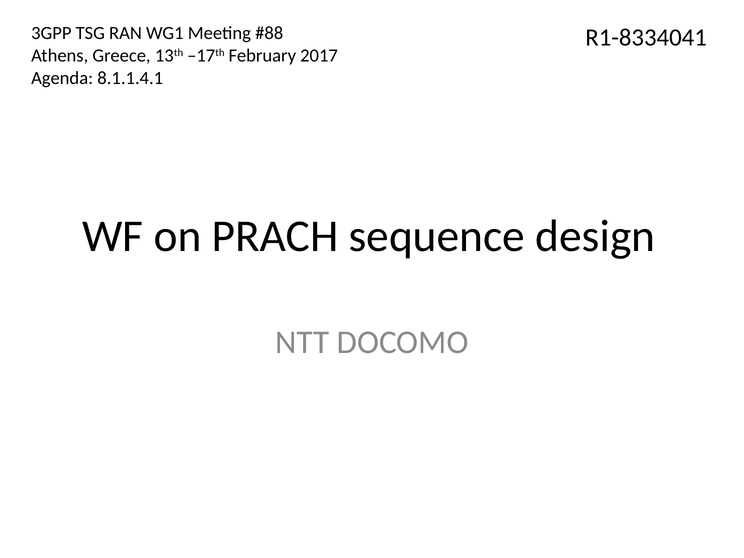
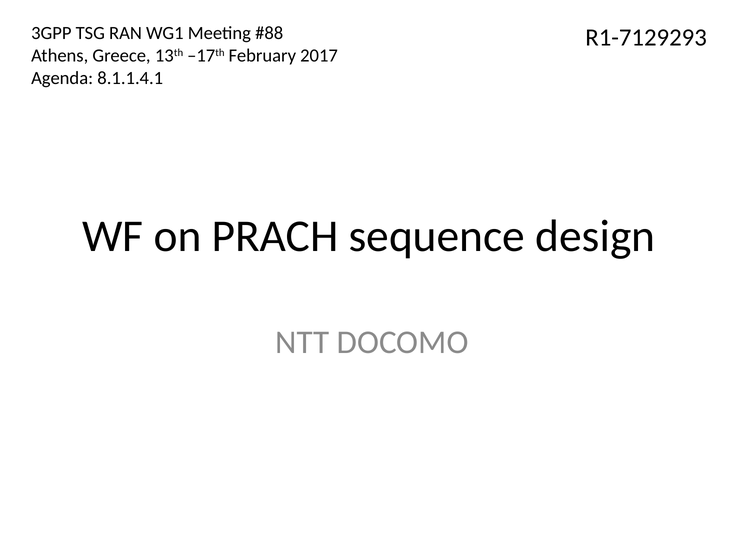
R1-8334041: R1-8334041 -> R1-7129293 (646, 37)
